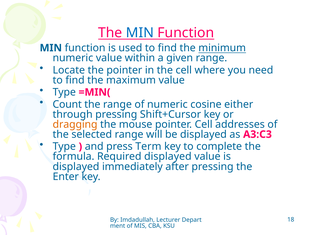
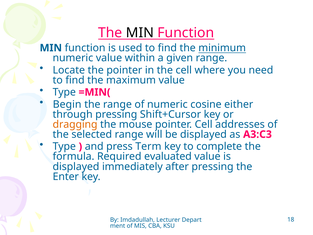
MIN colour: blue -> black (140, 33)
Count: Count -> Begin (67, 104)
Required displayed: displayed -> evaluated (168, 156)
